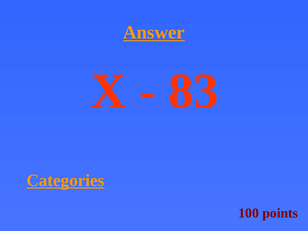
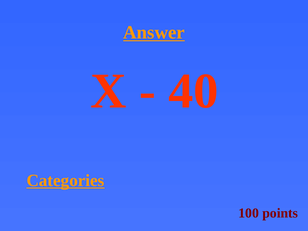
83: 83 -> 40 (193, 91)
